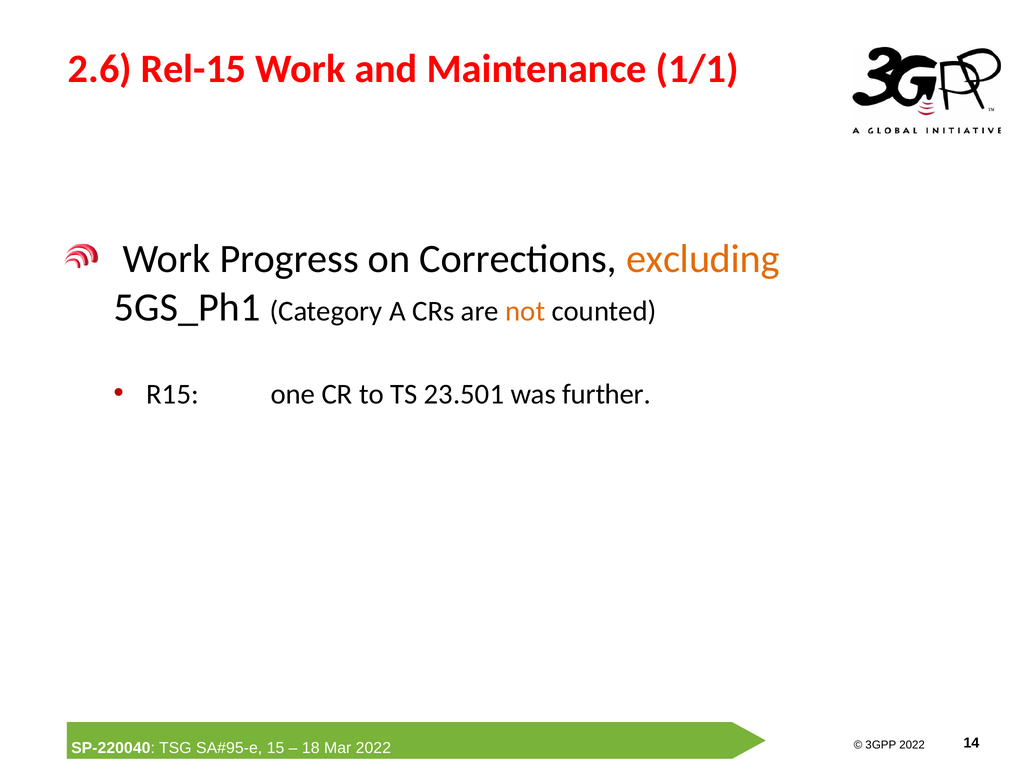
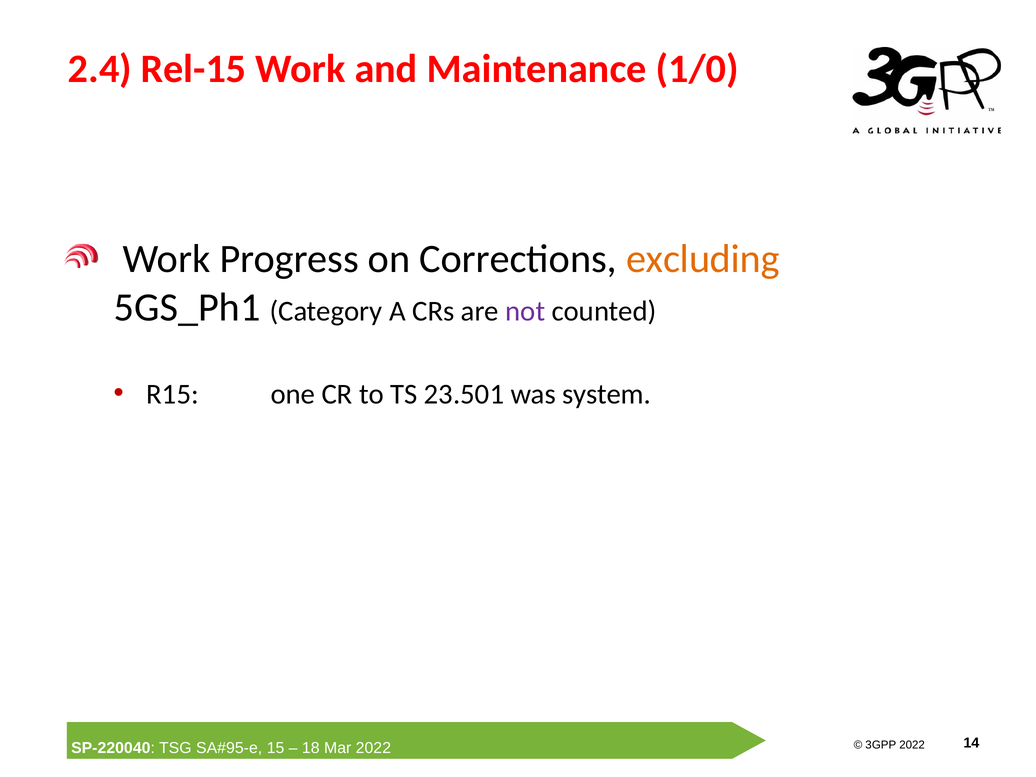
2.6: 2.6 -> 2.4 (100, 69)
1/1: 1/1 -> 1/0 (697, 69)
not colour: orange -> purple (525, 311)
further: further -> system (607, 394)
